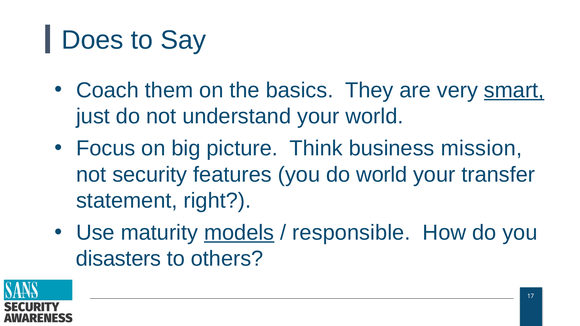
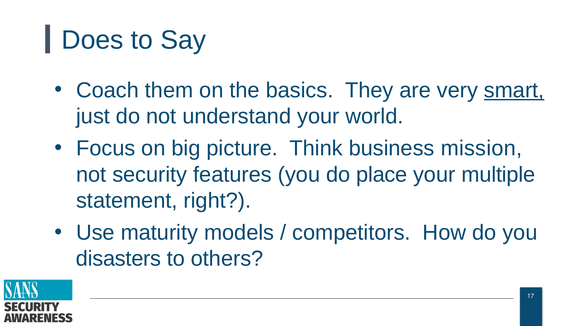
do world: world -> place (382, 175)
transfer: transfer -> multiple (498, 175)
models underline: present -> none (239, 233)
responsible: responsible -> competitors (351, 233)
